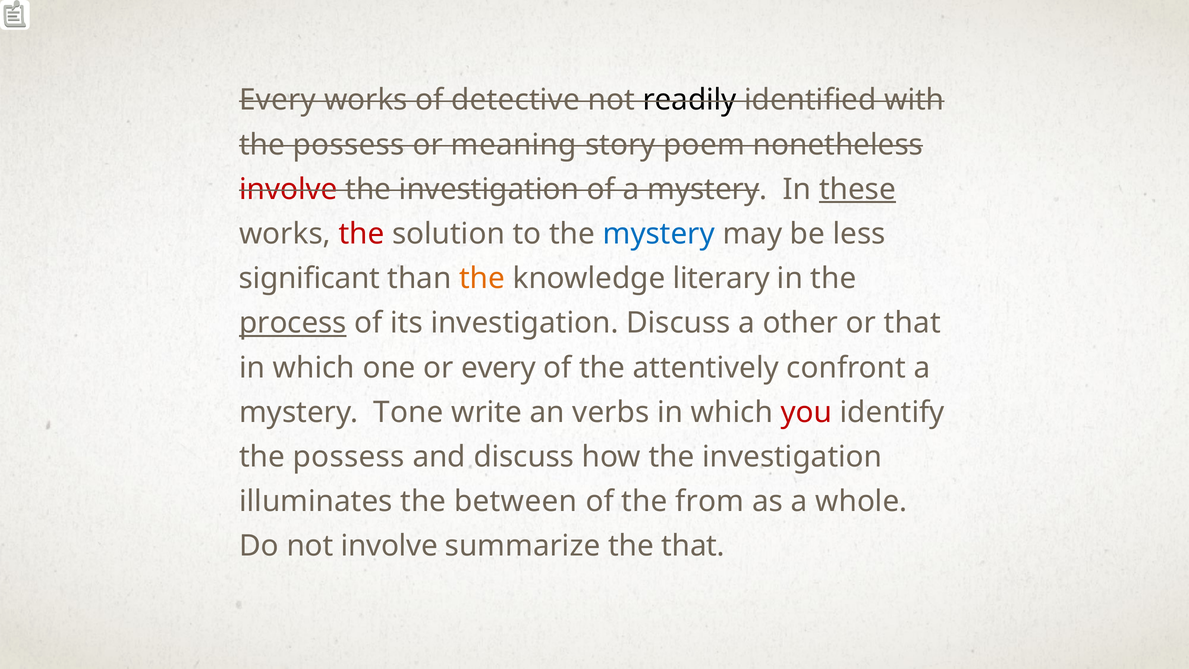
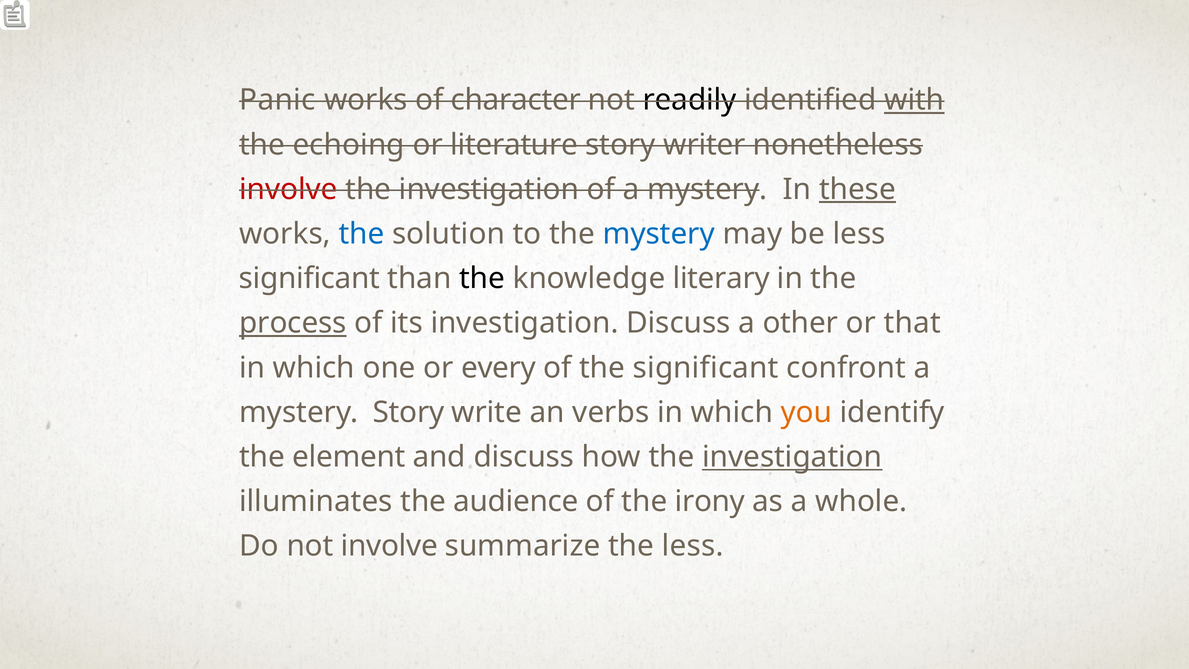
Every: Every -> Panic (278, 100)
detective: detective -> character (516, 100)
with underline: none -> present (914, 100)
possess: possess -> echoing (349, 145)
meaning: meaning -> literature (514, 145)
poem: poem -> writer (704, 145)
the colour: red -> blue (361, 234)
the colour: orange -> black (482, 278)
the attentively: attentively -> significant (706, 368)
mystery Tone: Tone -> Story (409, 412)
you colour: red -> orange (806, 412)
possess: possess -> element (349, 457)
investigation underline: none -> present (792, 457)
between: between -> audience (516, 501)
from: from -> irony (710, 501)
the that: that -> less (693, 546)
